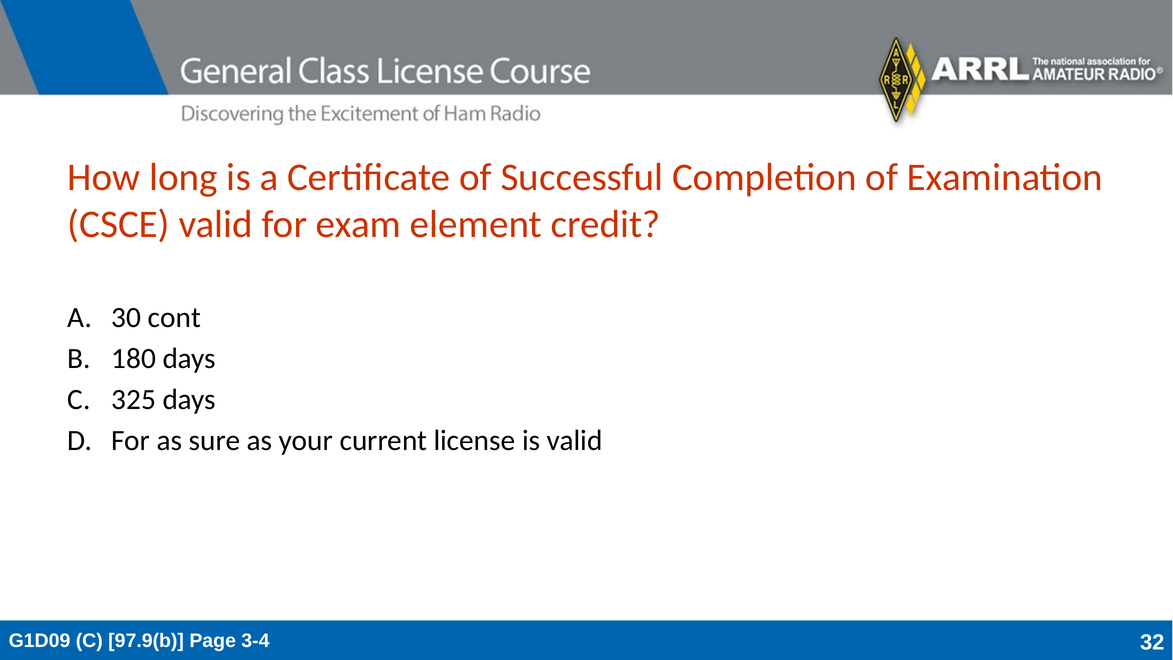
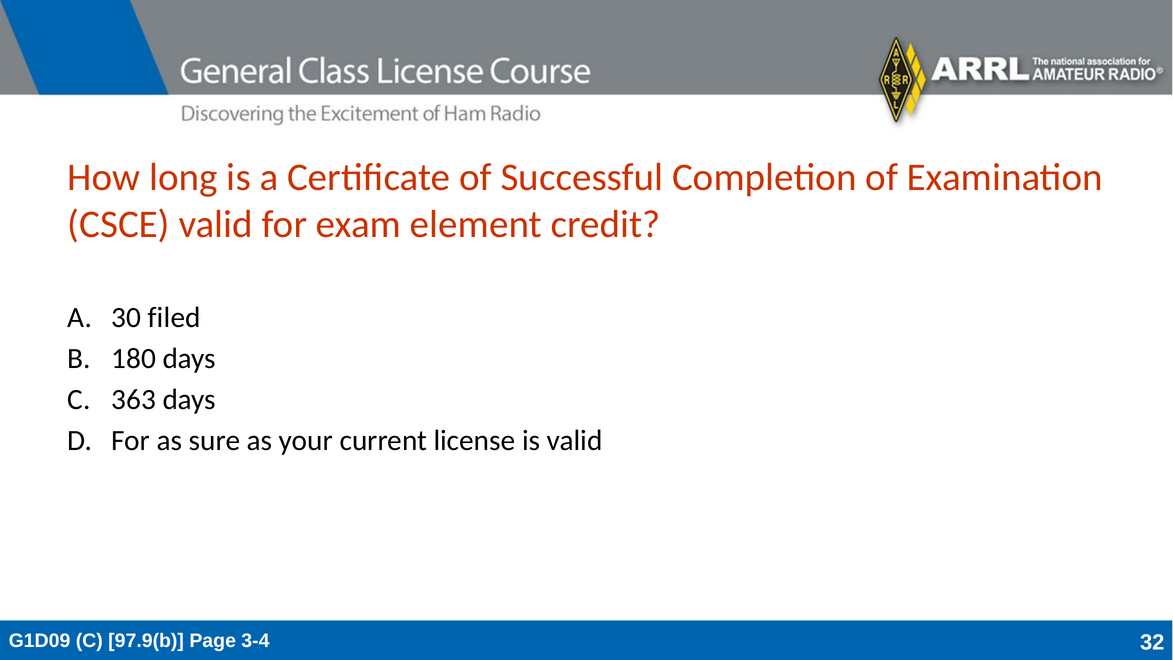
cont: cont -> filed (174, 317)
325: 325 -> 363 (134, 399)
